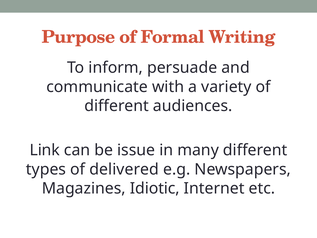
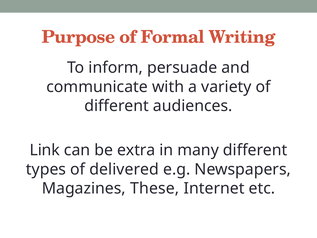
issue: issue -> extra (136, 150)
Idiotic: Idiotic -> These (155, 188)
